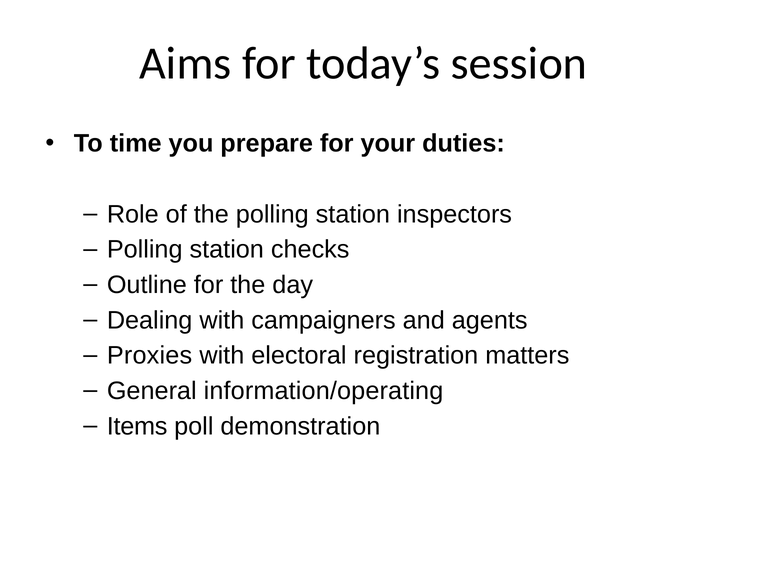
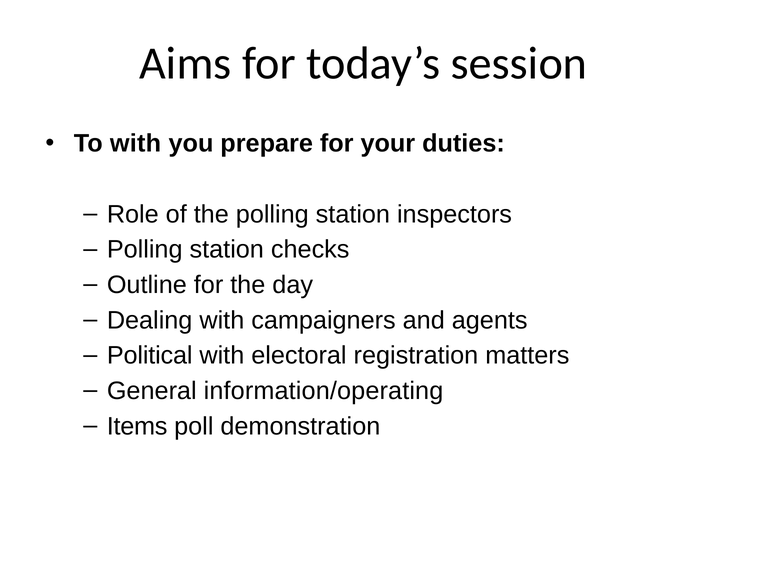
To time: time -> with (136, 144)
Proxies: Proxies -> Political (150, 355)
